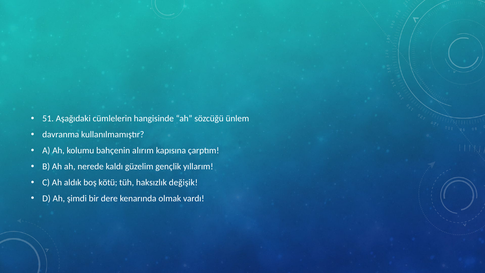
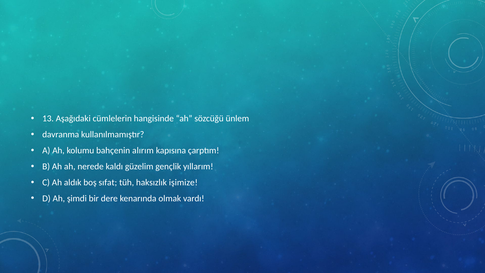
51: 51 -> 13 (48, 118)
kötü: kötü -> sıfat (108, 182)
değişik: değişik -> işimize (183, 182)
